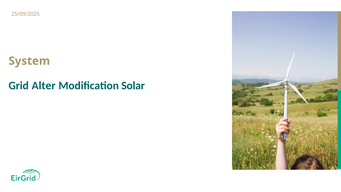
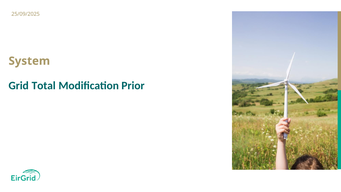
Alter: Alter -> Total (44, 85)
Solar: Solar -> Prior (133, 85)
